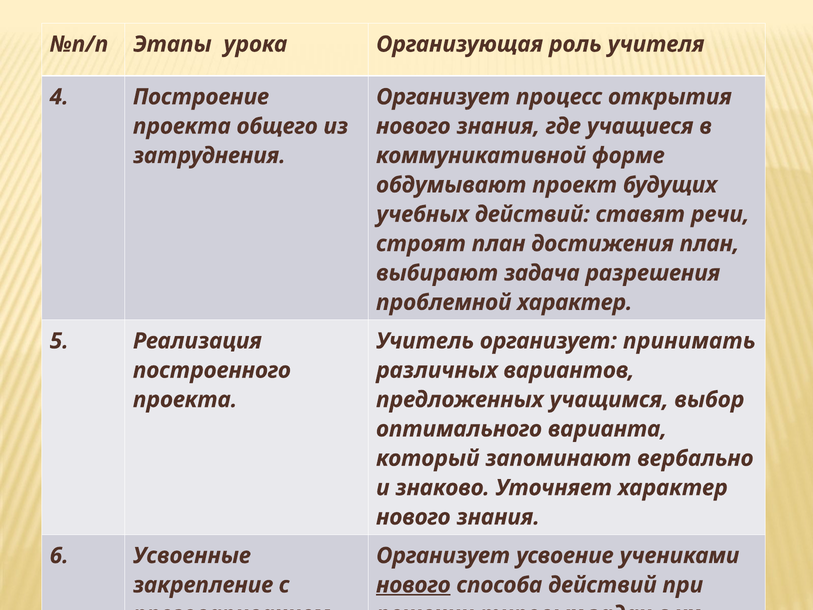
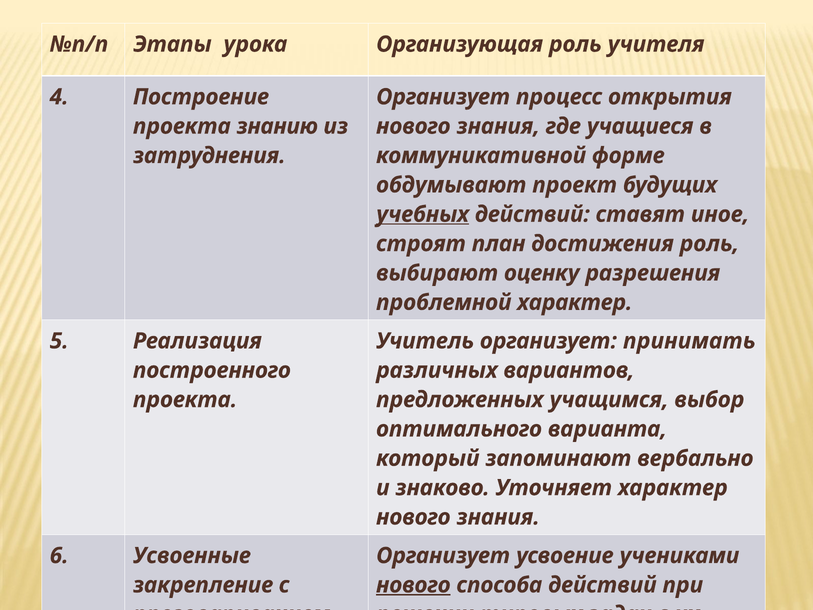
общего: общего -> знанию (277, 126)
учебных underline: none -> present (423, 214)
ставят речи: речи -> иное (720, 214)
достижения план: план -> роль (709, 244)
задача: задача -> оценку (542, 273)
